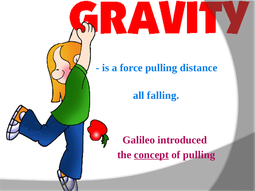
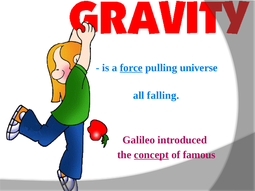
force underline: none -> present (131, 68)
distance: distance -> universe (199, 68)
of pulling: pulling -> famous (199, 155)
